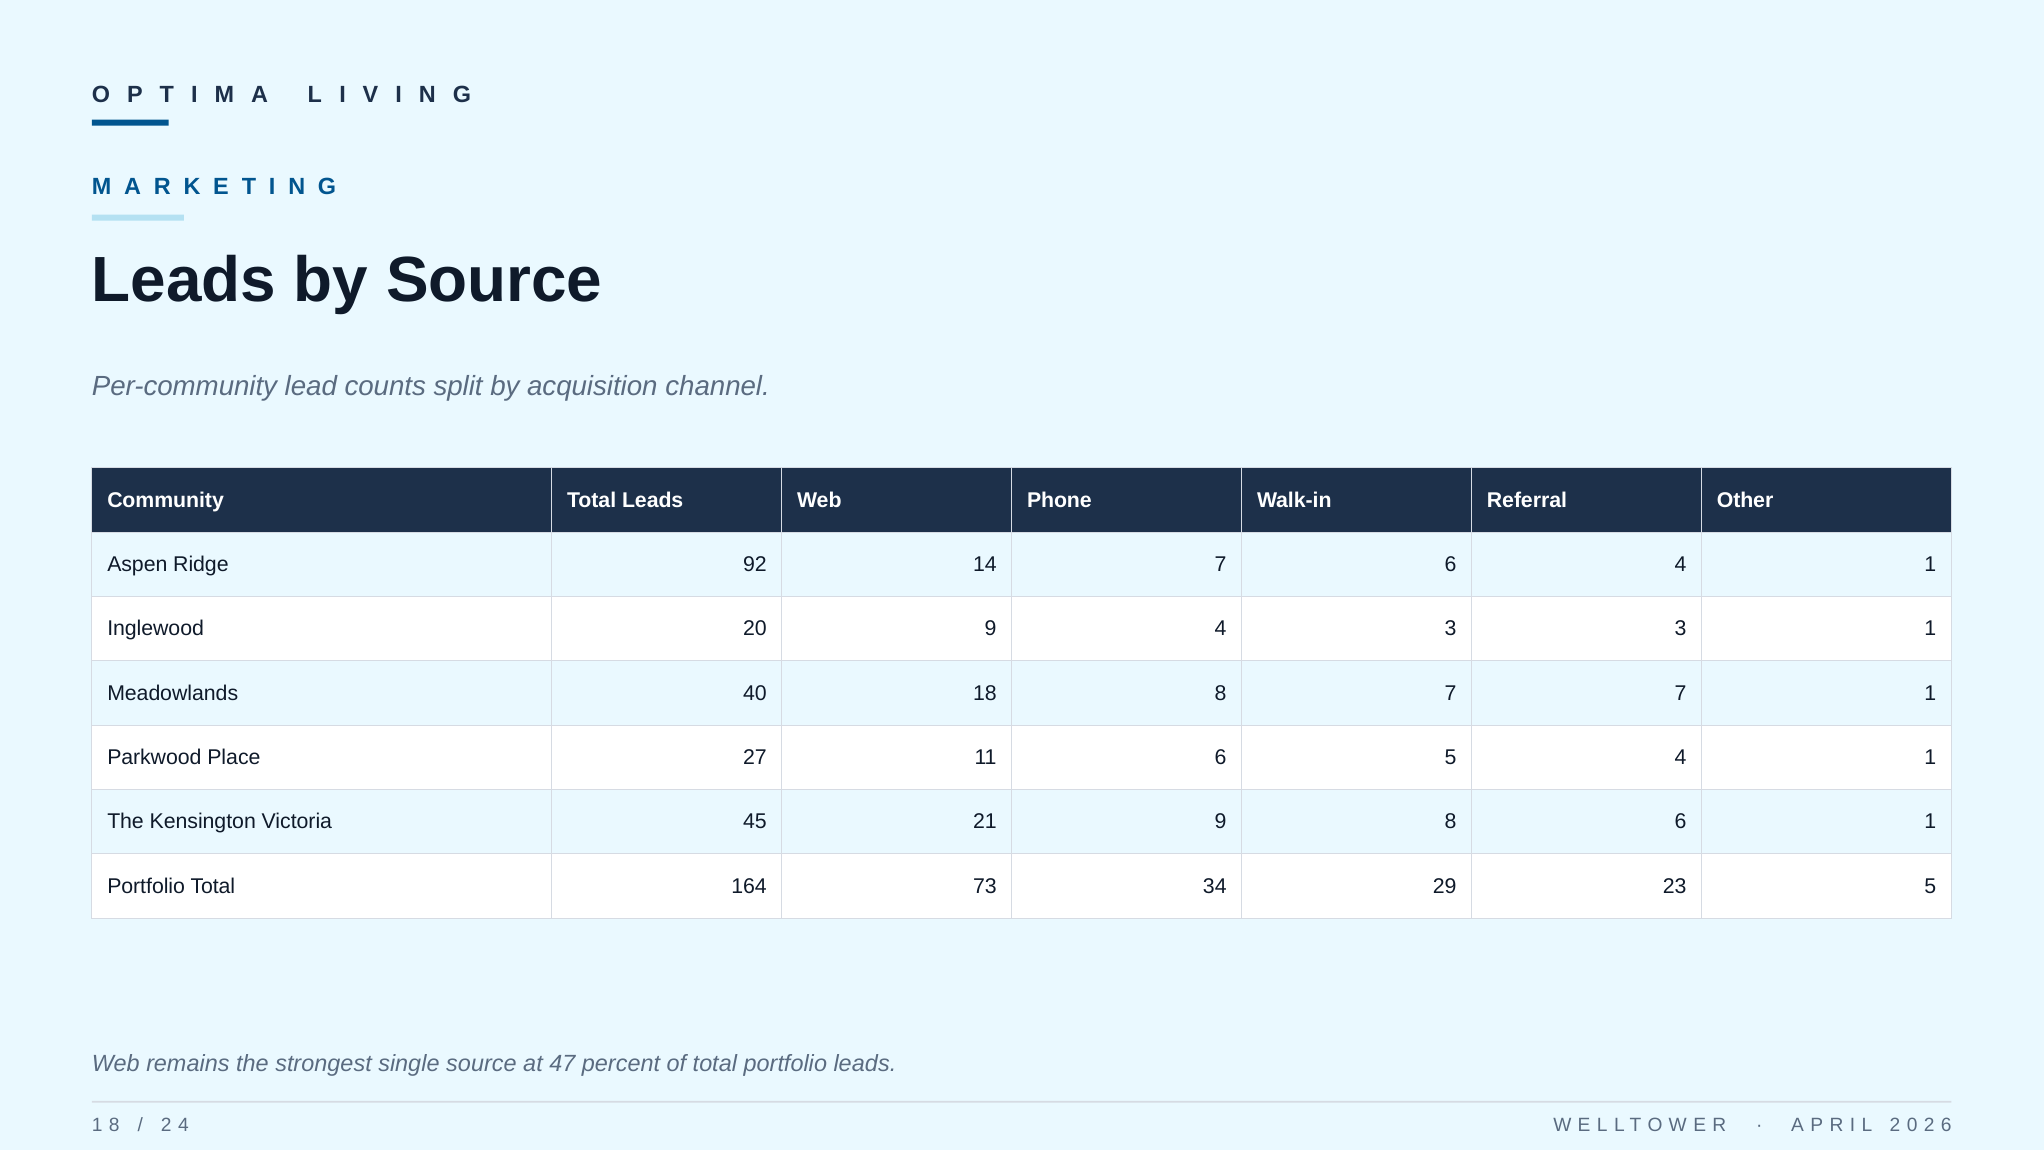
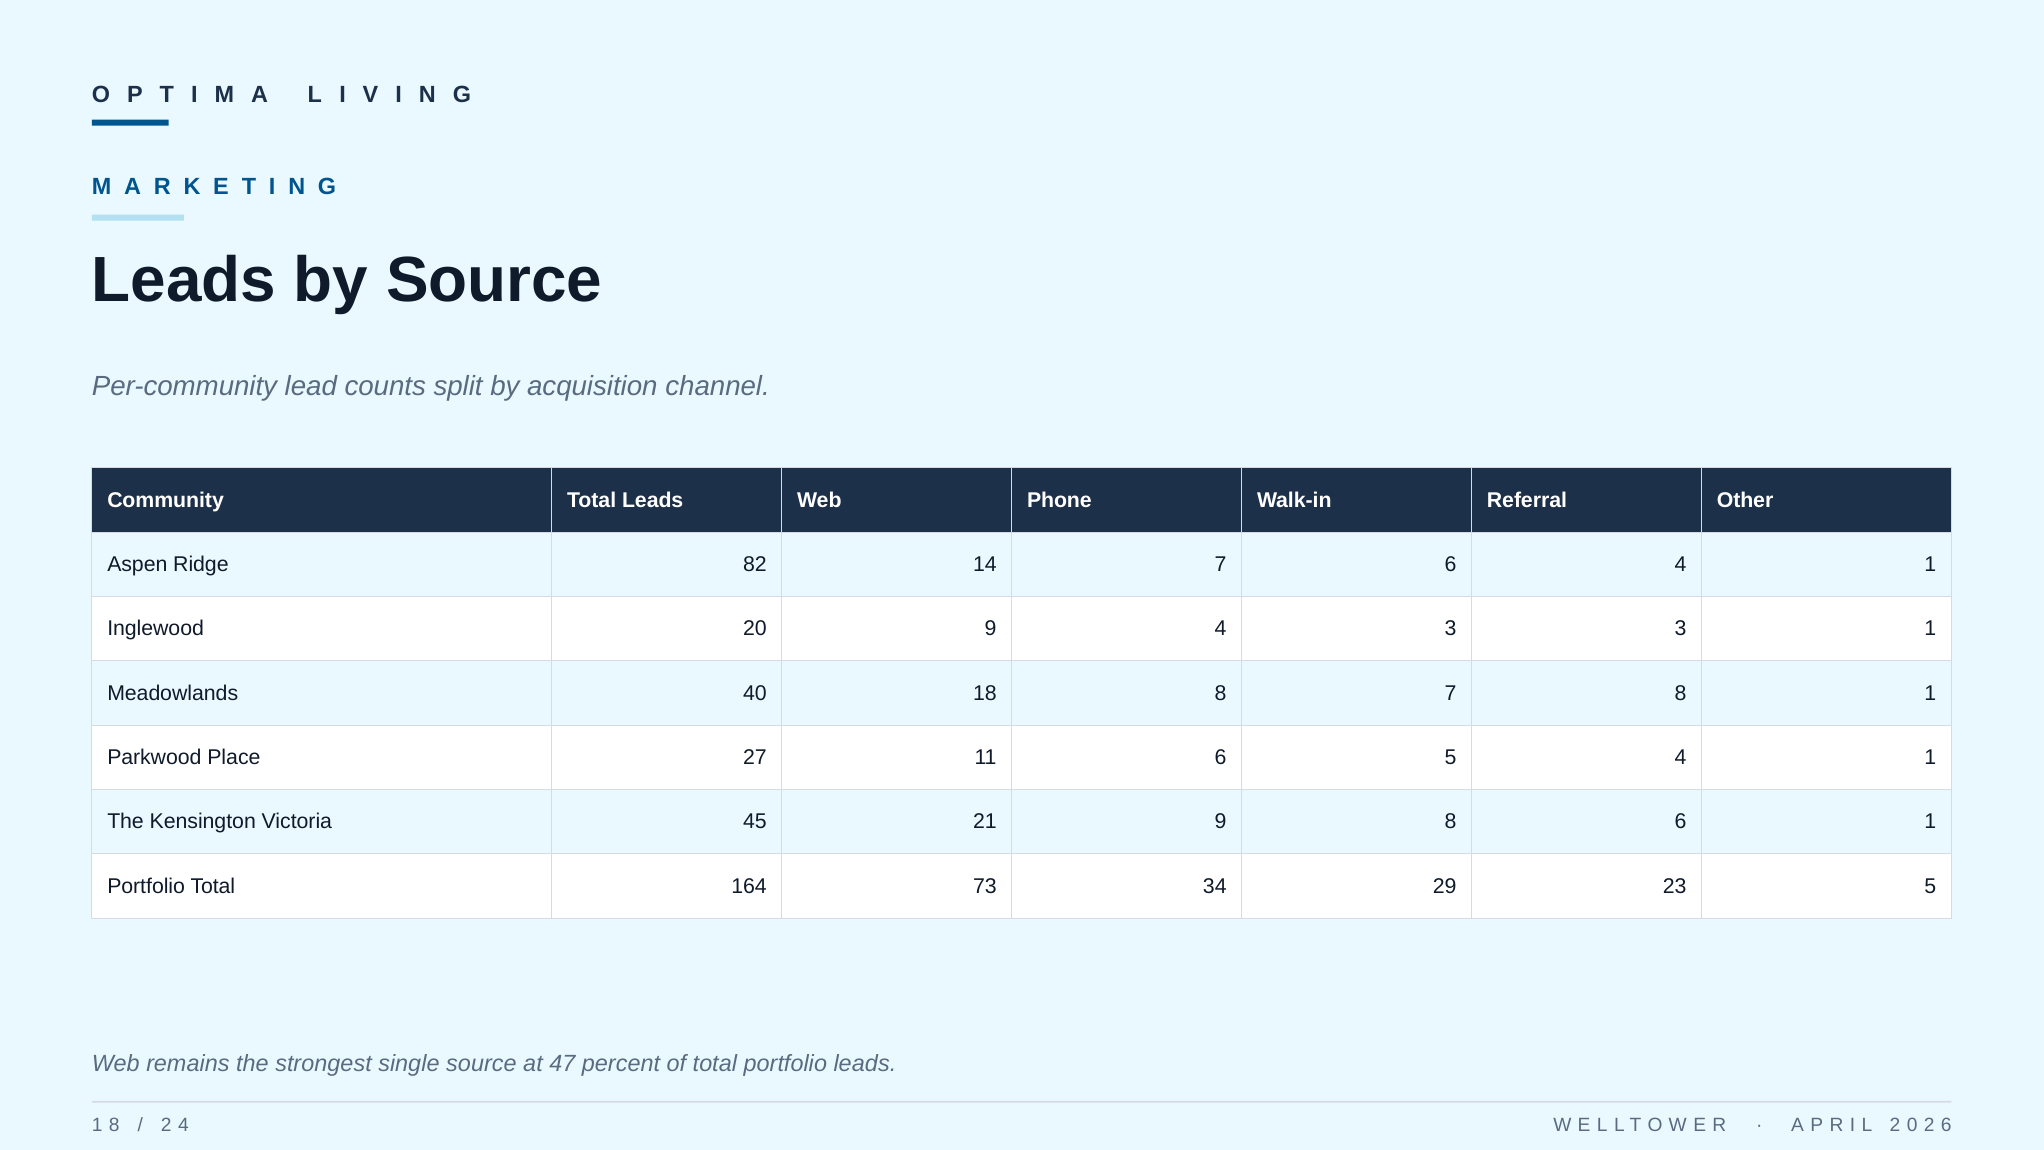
92: 92 -> 82 (755, 564)
7 7: 7 -> 8 (1680, 693)
